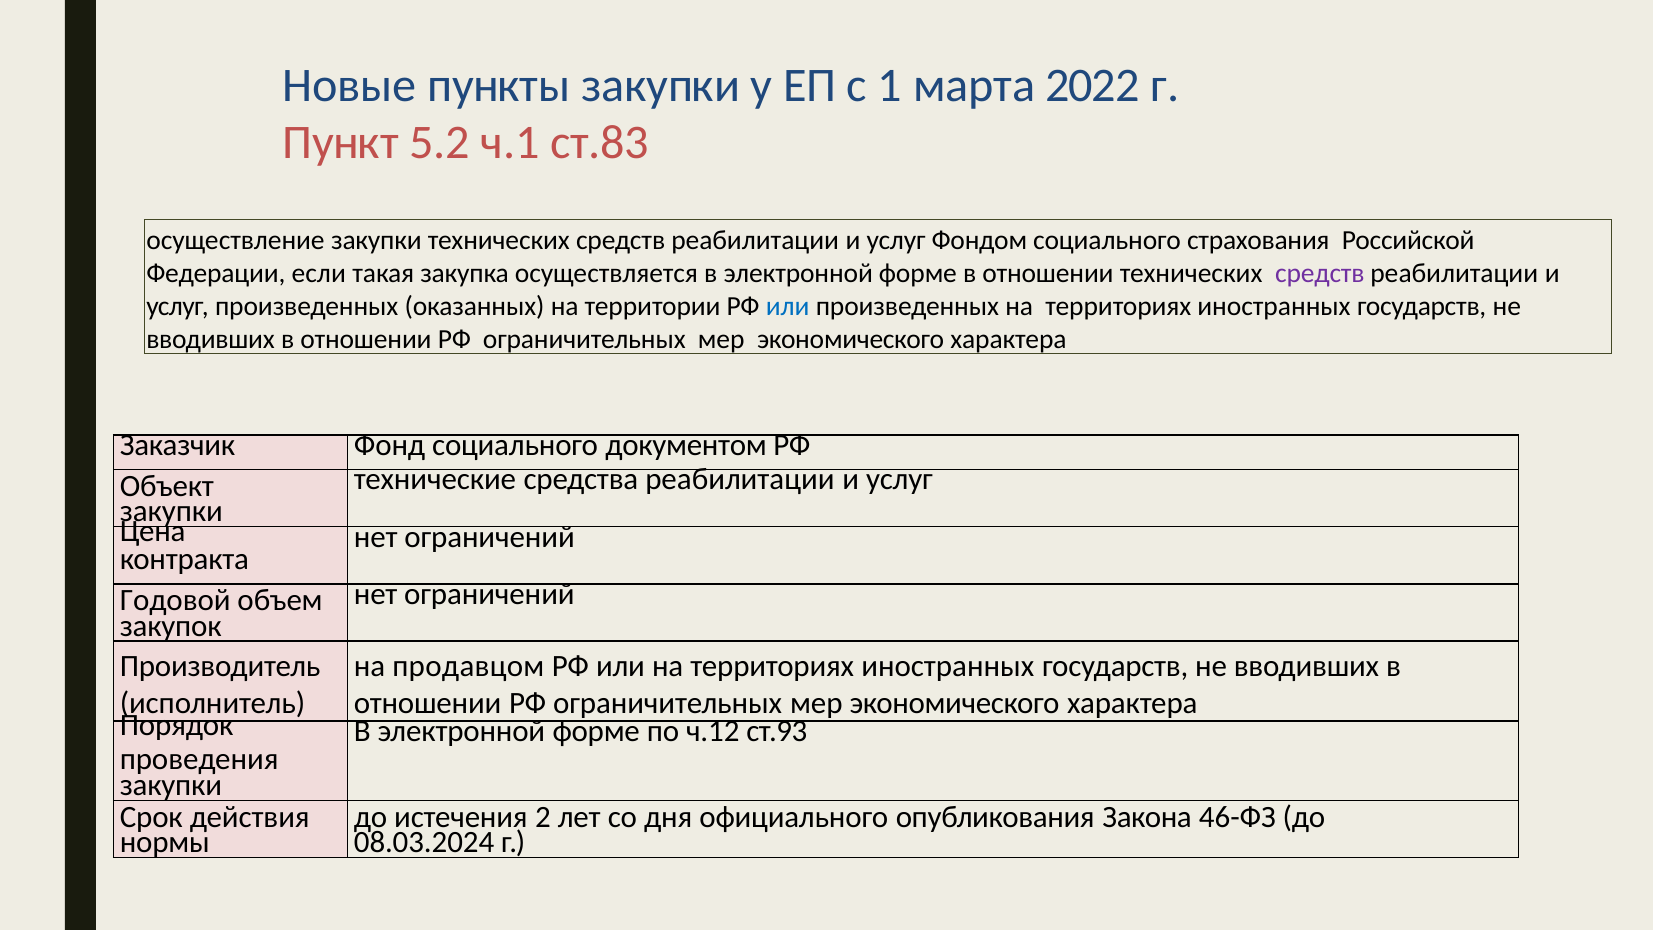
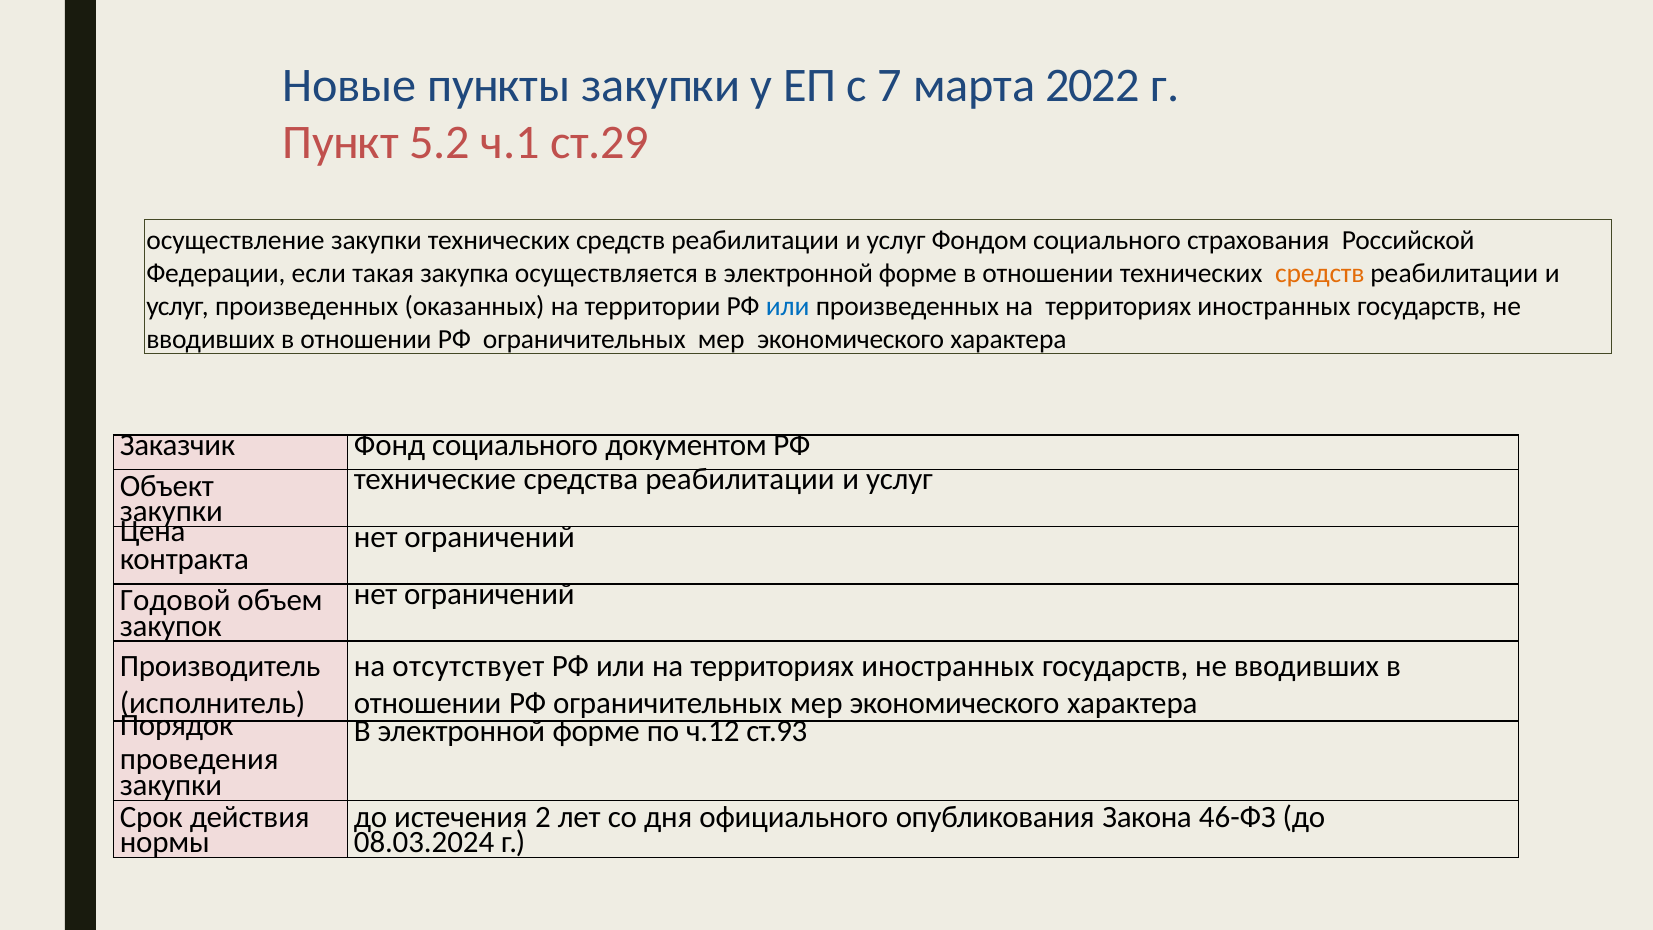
1: 1 -> 7 (890, 85)
ст.83: ст.83 -> ст.29 (600, 143)
средств colour: purple -> orange (1320, 273)
продавцом: продавцом -> отсутствует (468, 666)
